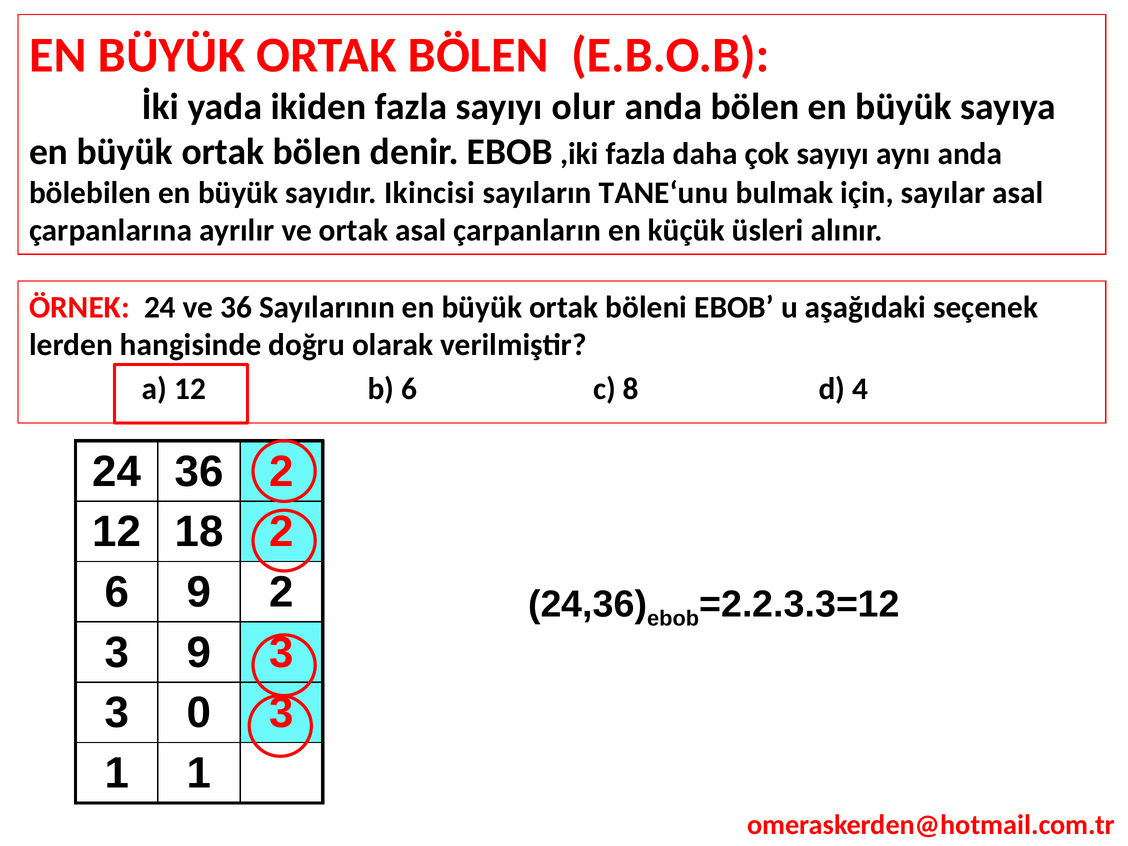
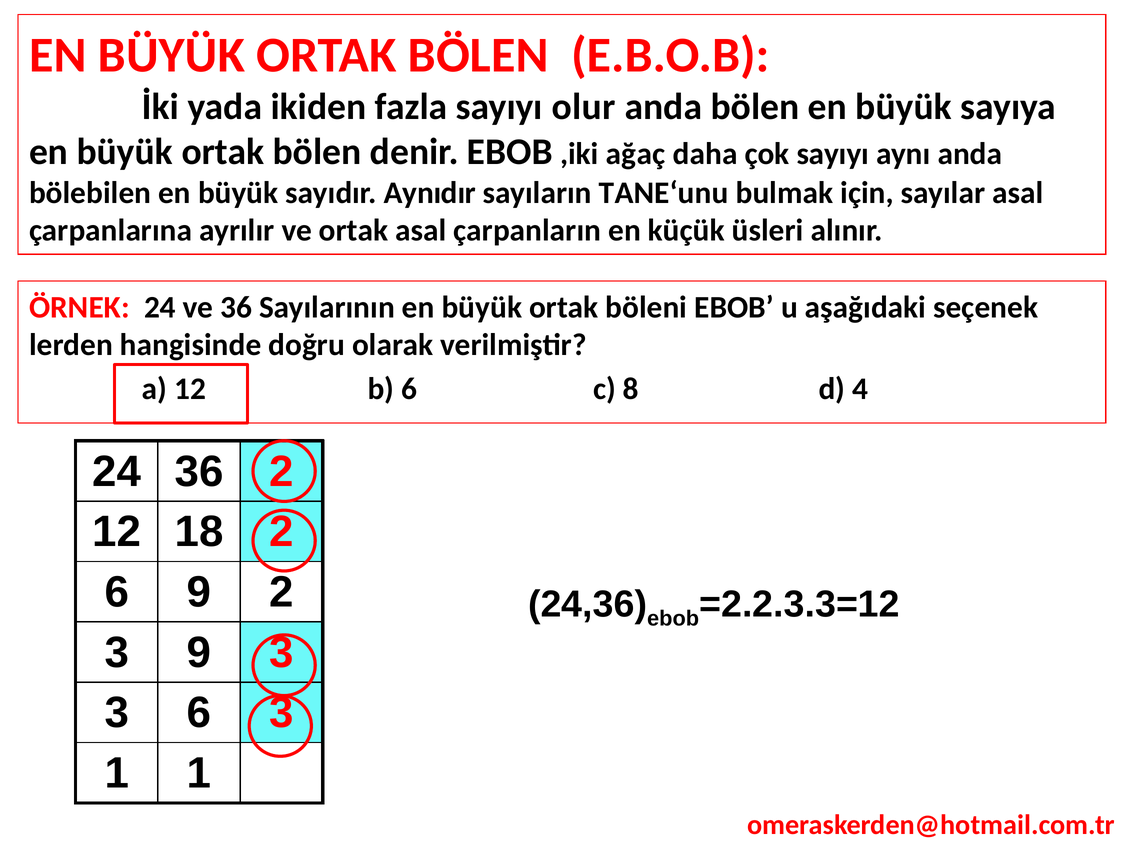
,iki fazla: fazla -> ağaç (636, 154)
Ikincisi: Ikincisi -> Aynıdır (430, 193)
3 0: 0 -> 6 (199, 713)
